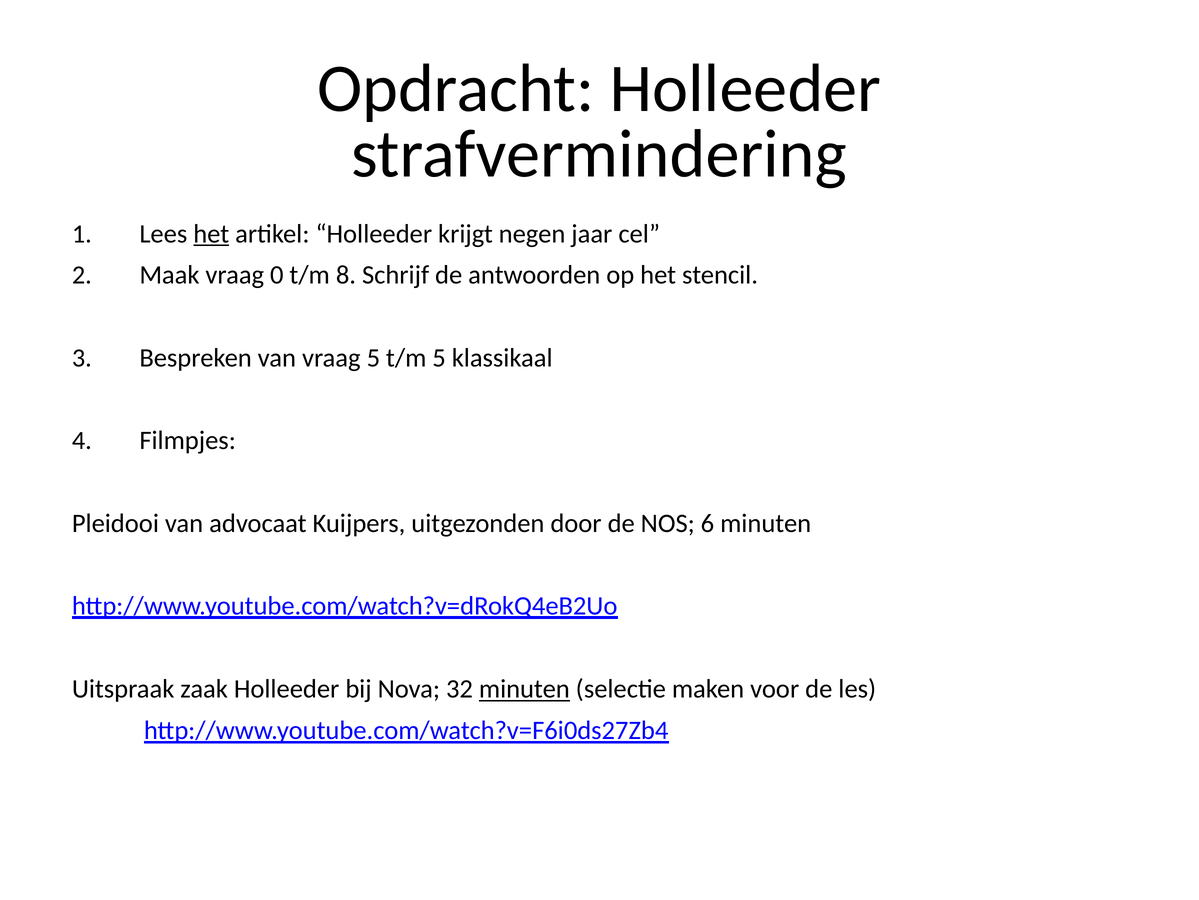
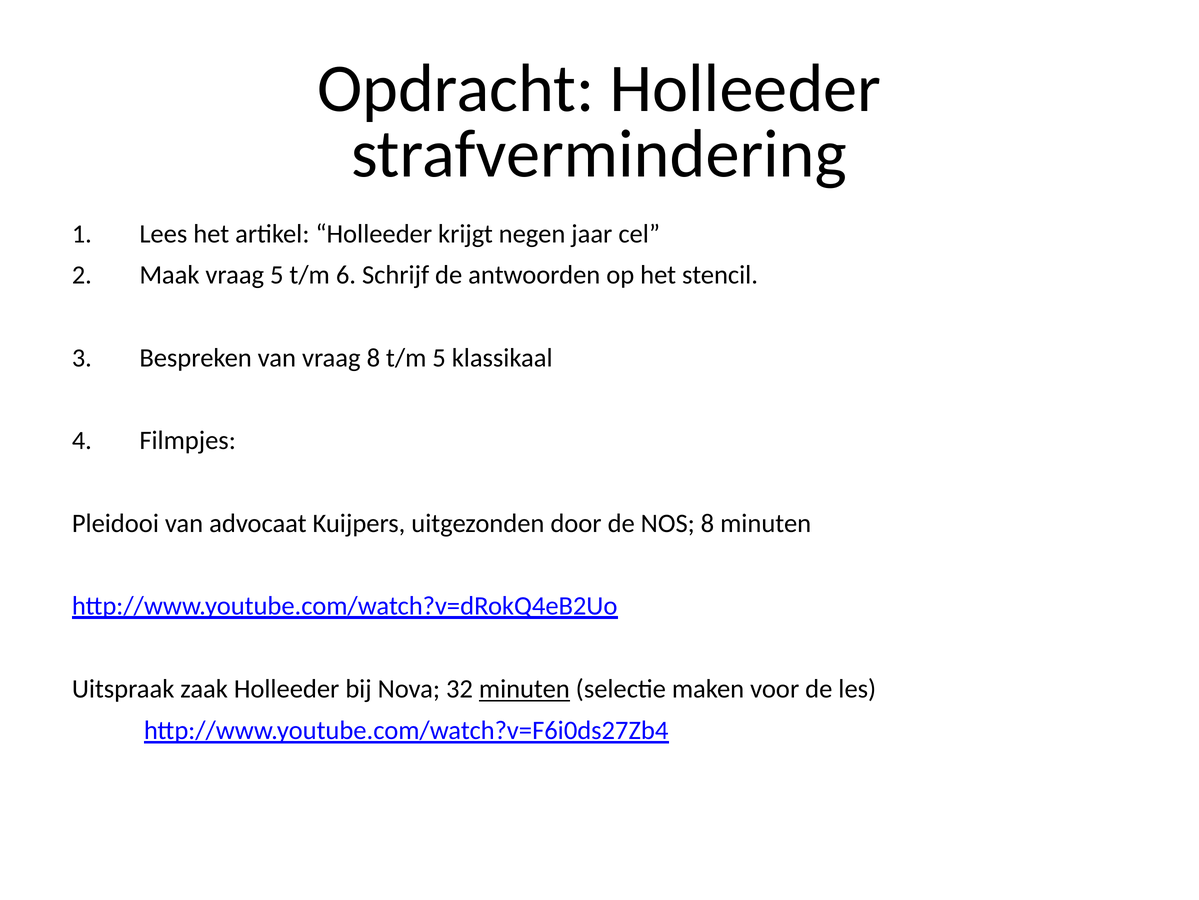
het underline: present -> none (211, 234)
vraag 0: 0 -> 5 (277, 275)
8: 8 -> 6 (346, 275)
vraag 5: 5 -> 8 (373, 358)
NOS 6: 6 -> 8 (707, 523)
